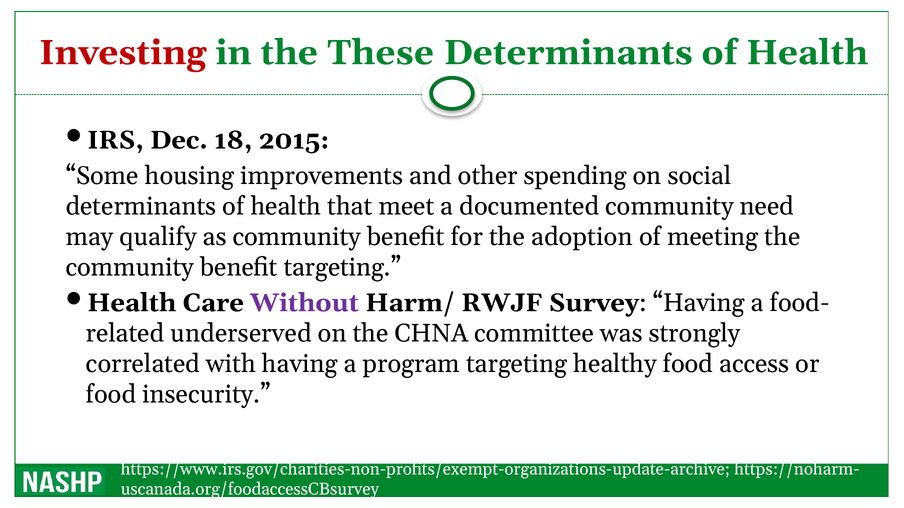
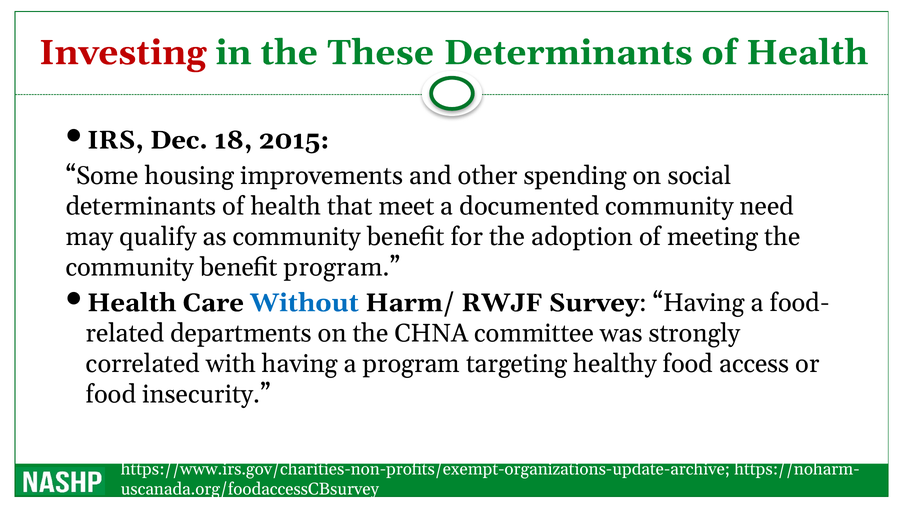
benefit targeting: targeting -> program (342, 268)
Without colour: purple -> blue (305, 303)
underserved: underserved -> departments (241, 334)
